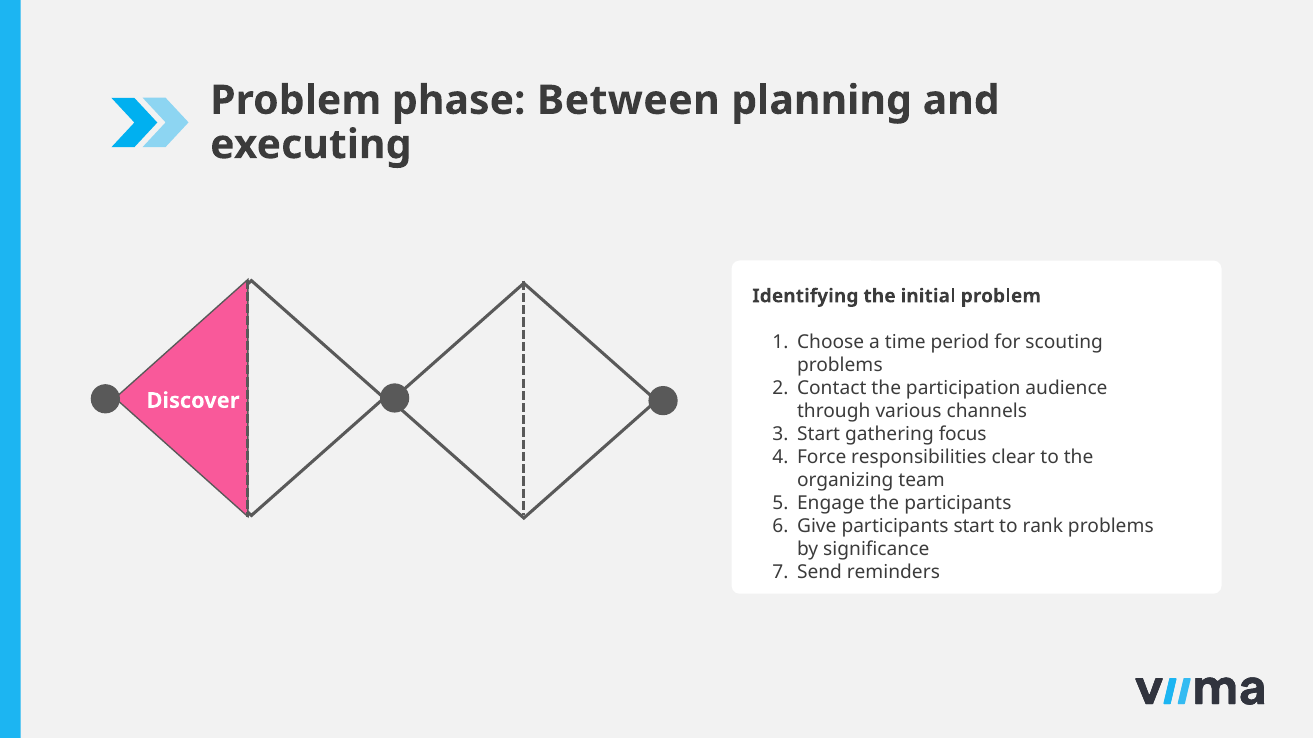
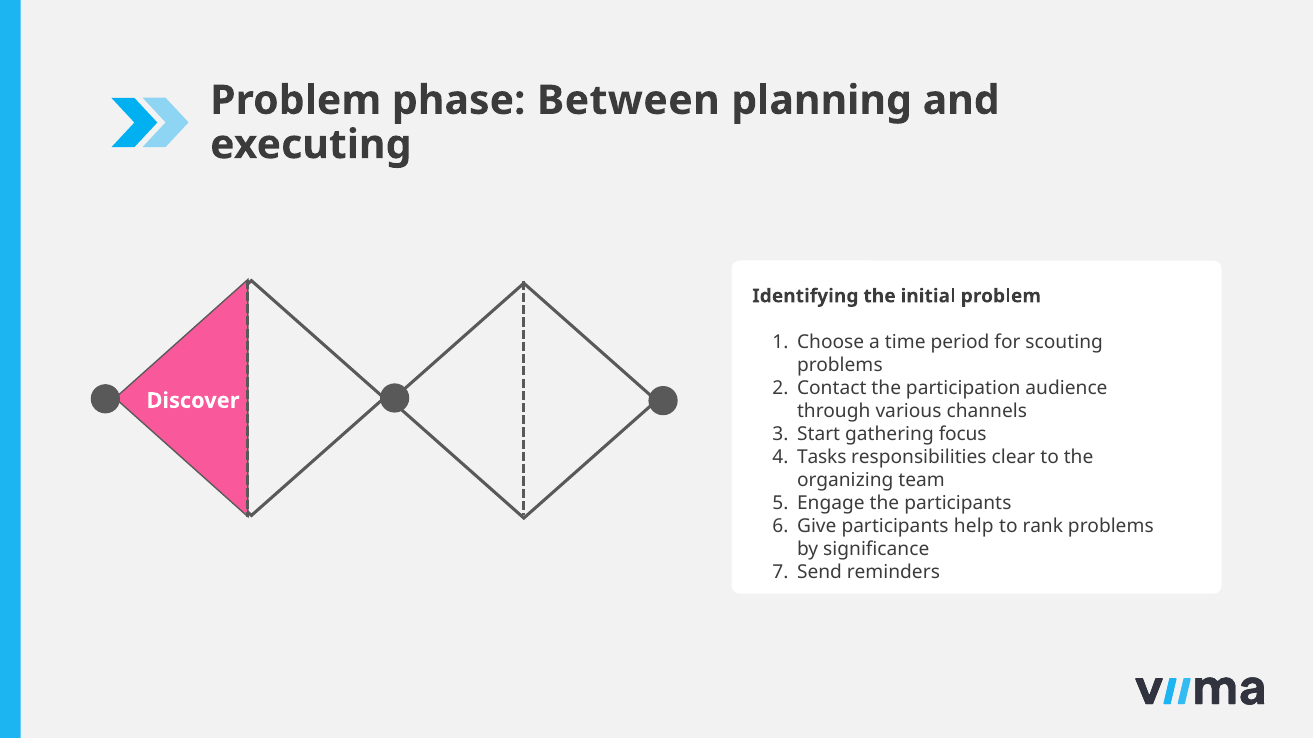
Force: Force -> Tasks (822, 457)
participants start: start -> help (974, 526)
